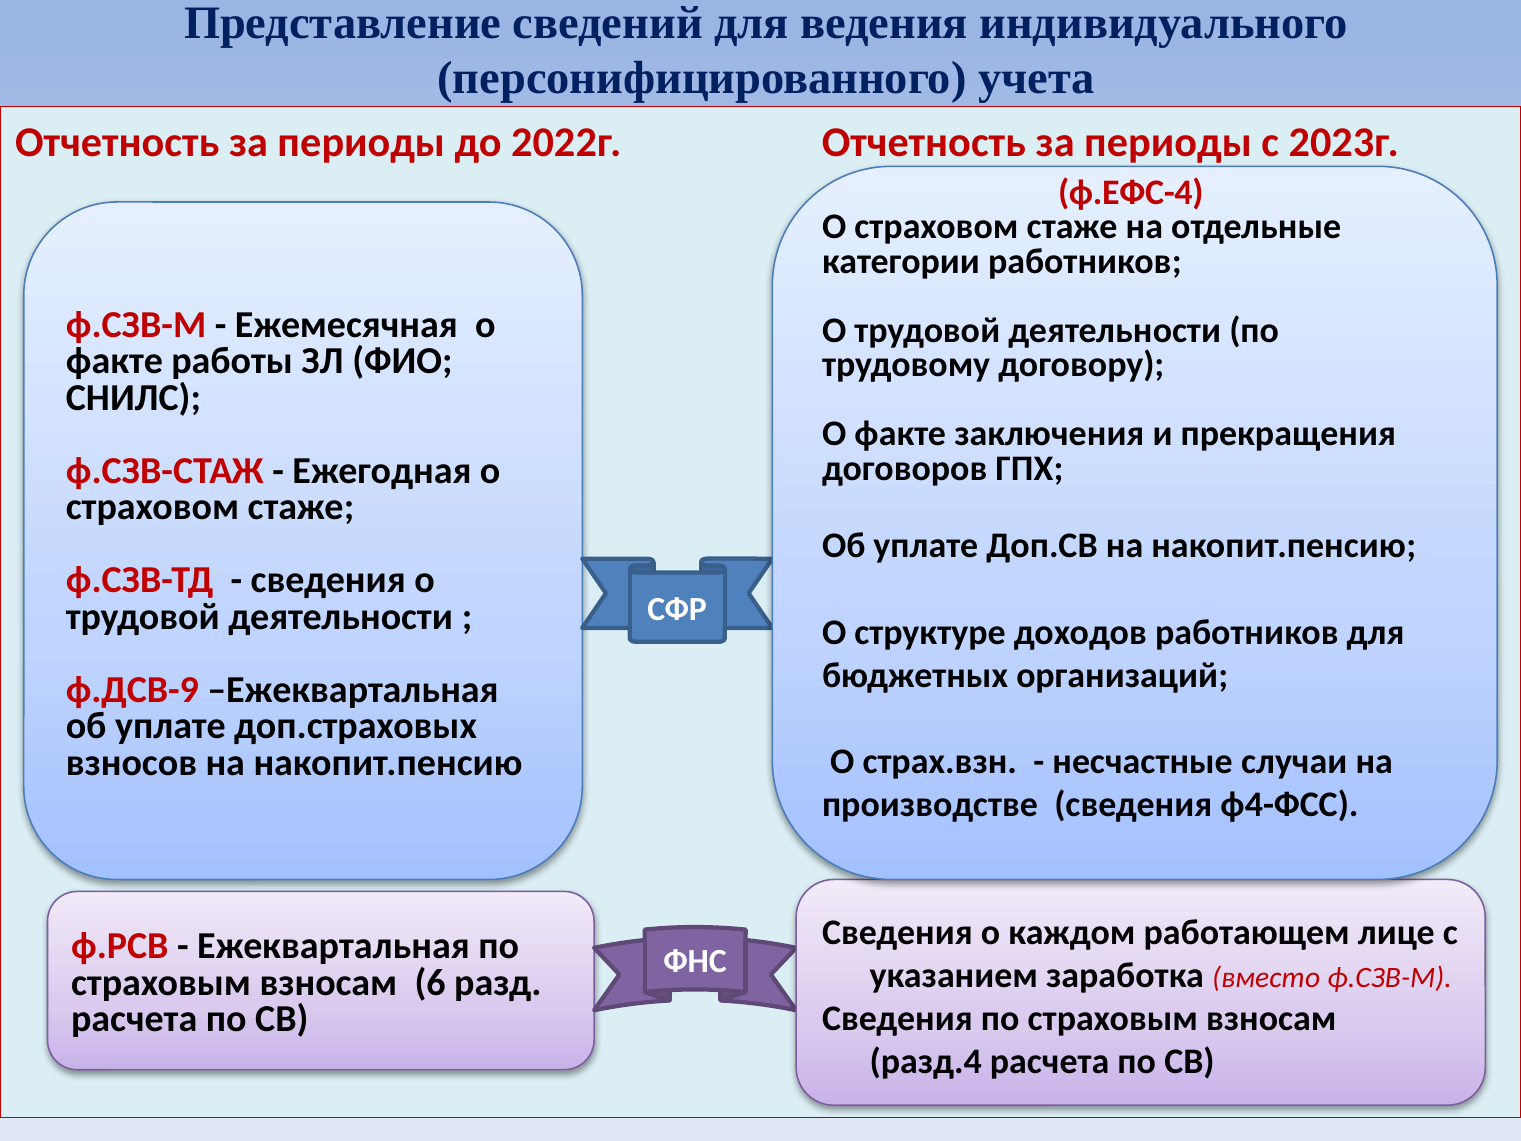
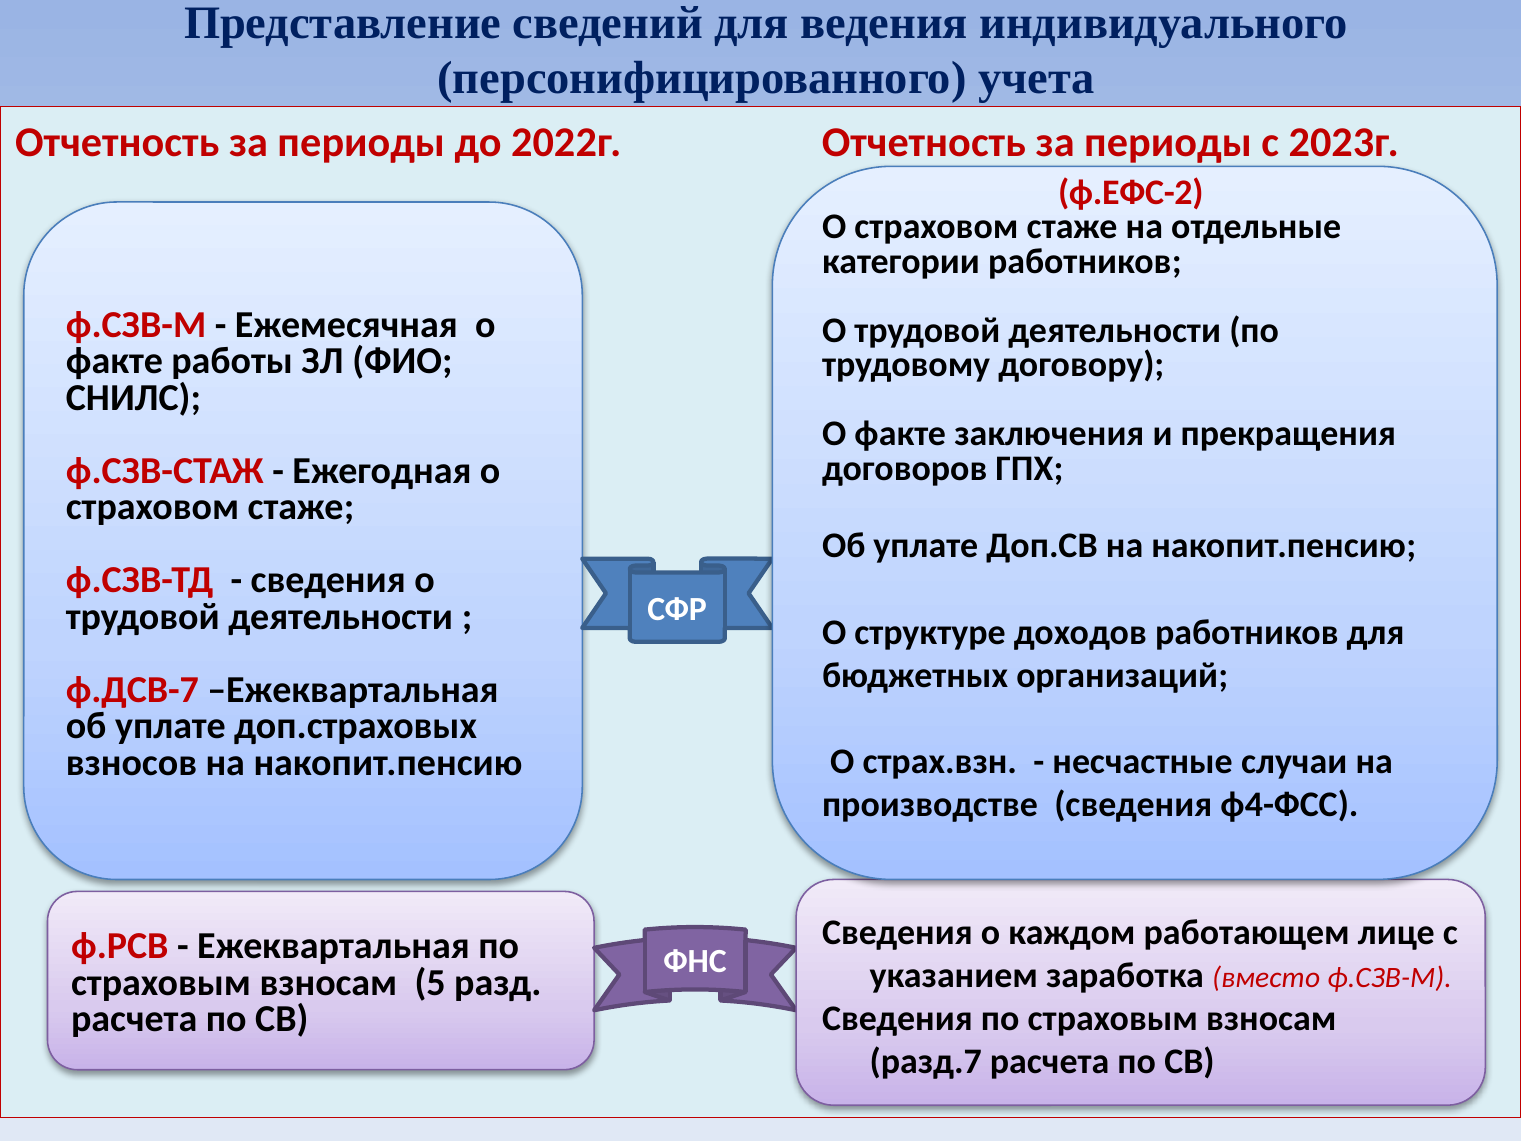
ф.ЕФС-4: ф.ЕФС-4 -> ф.ЕФС-2 (1131, 193)
ф.ДСВ-9: ф.ДСВ-9 -> ф.ДСВ-7 (132, 690)
6: 6 -> 5 (430, 983)
разд.4: разд.4 -> разд.7 (926, 1062)
